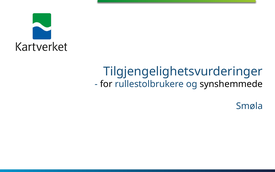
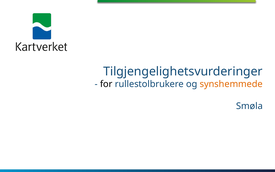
synshemmede colour: black -> orange (231, 84)
